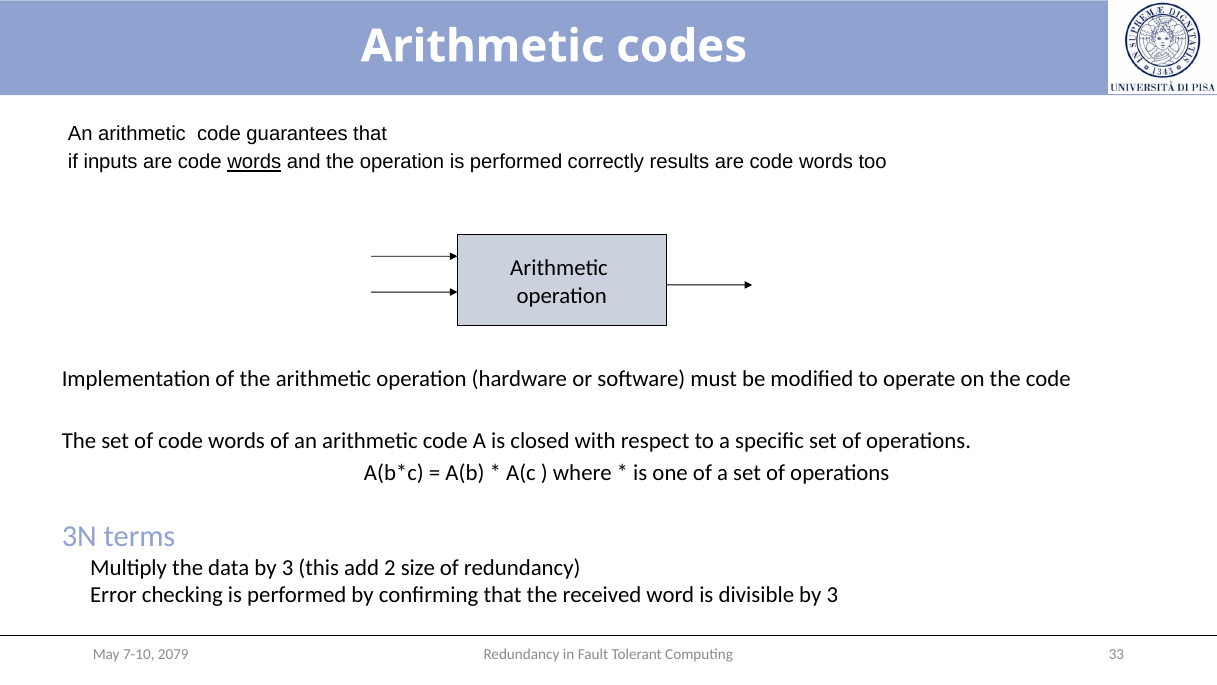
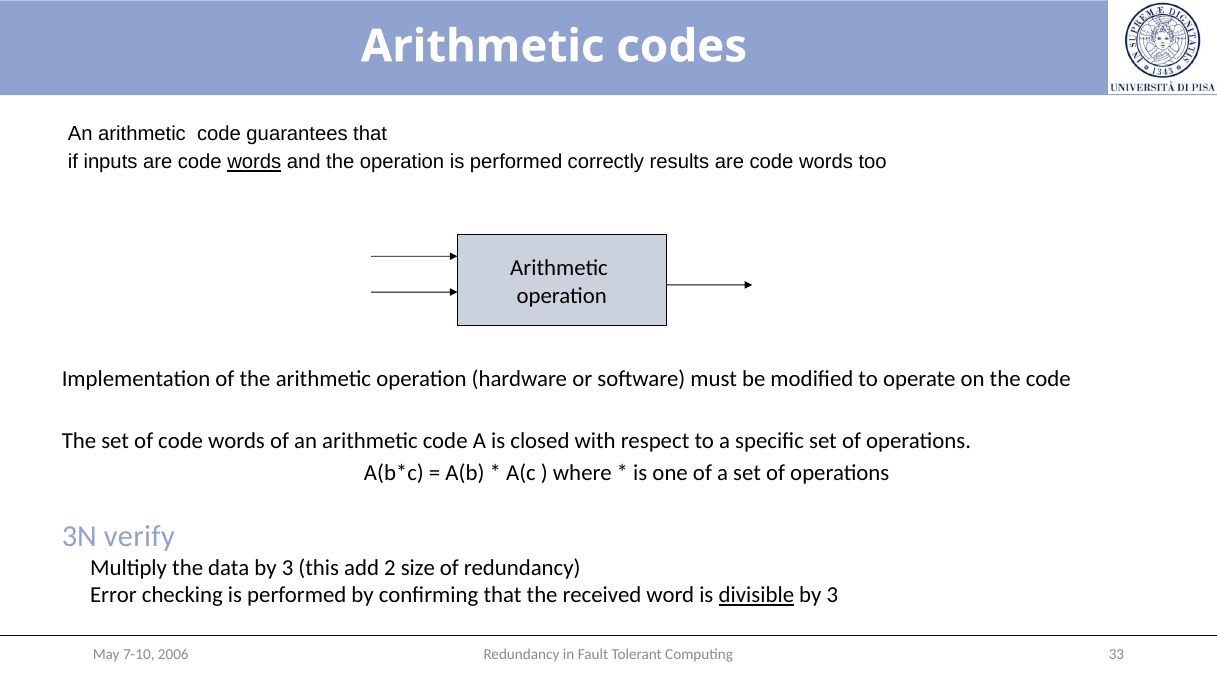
terms: terms -> verify (139, 536)
divisible underline: none -> present (756, 595)
2079: 2079 -> 2006 (173, 654)
